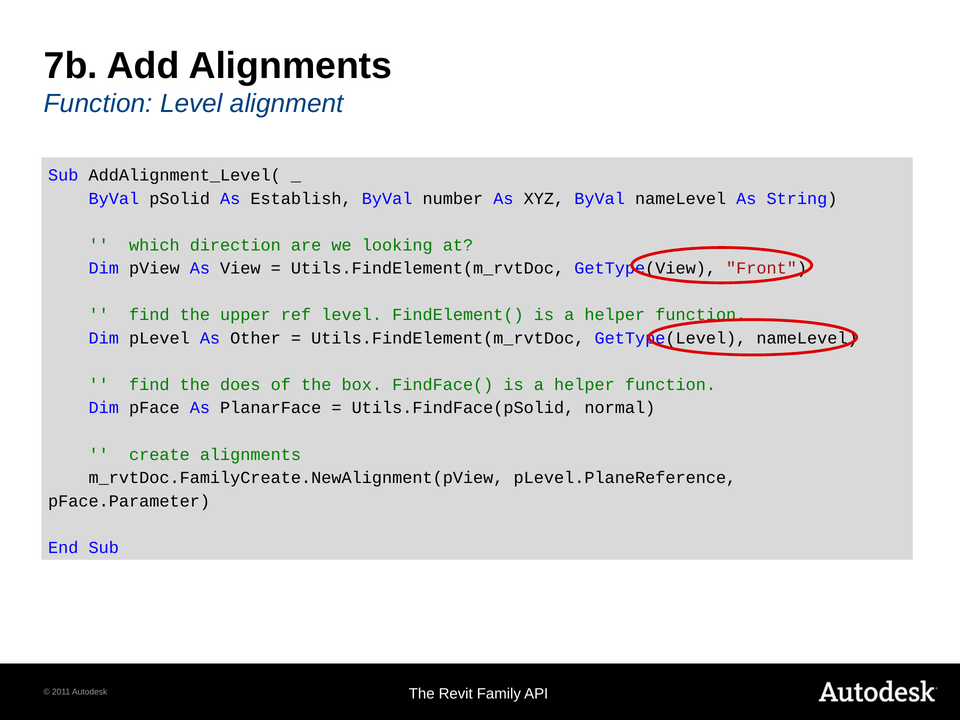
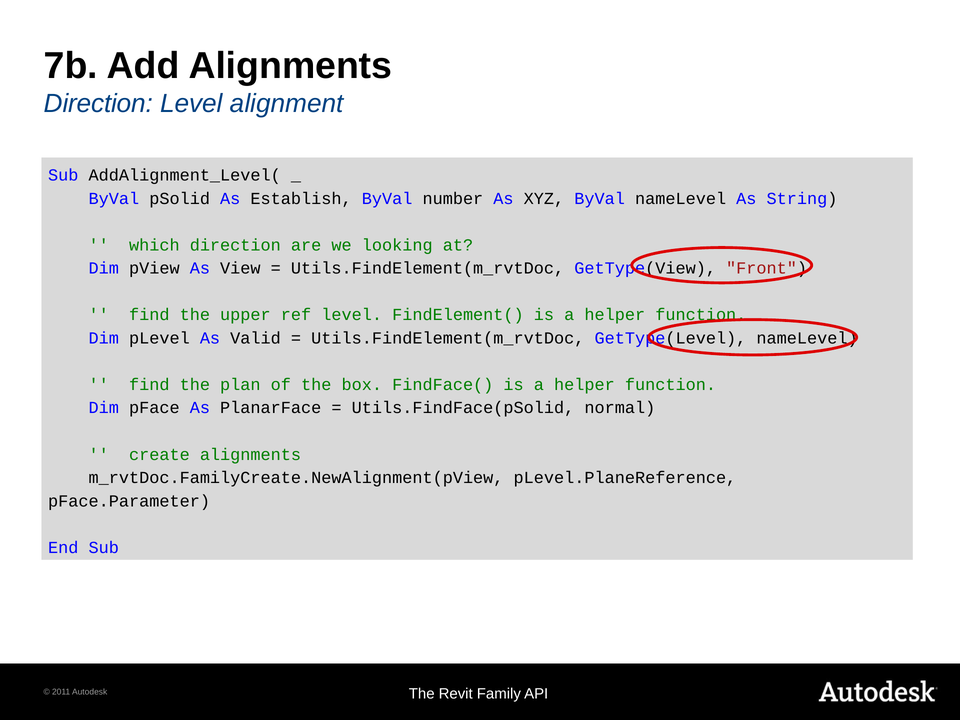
Function: Function -> Direction (98, 103)
Other: Other -> Valid (256, 338)
does: does -> plan (240, 385)
